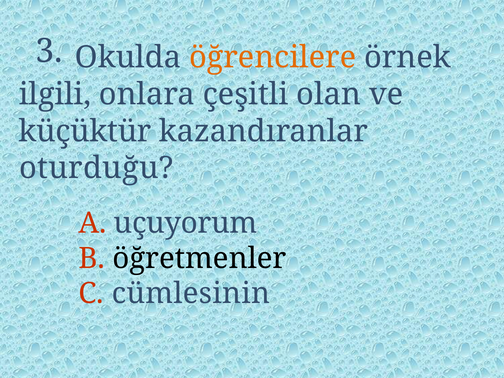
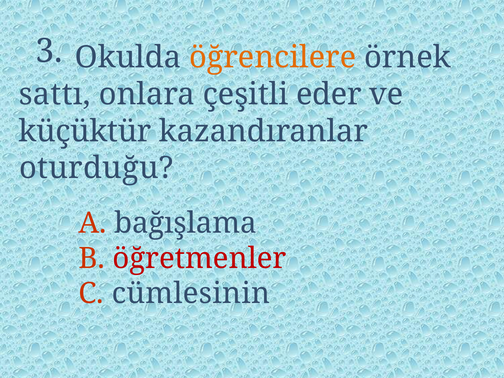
ilgili: ilgili -> sattı (55, 94)
olan: olan -> eder (329, 94)
uçuyorum: uçuyorum -> bağışlama (185, 223)
öğretmenler colour: black -> red (199, 258)
